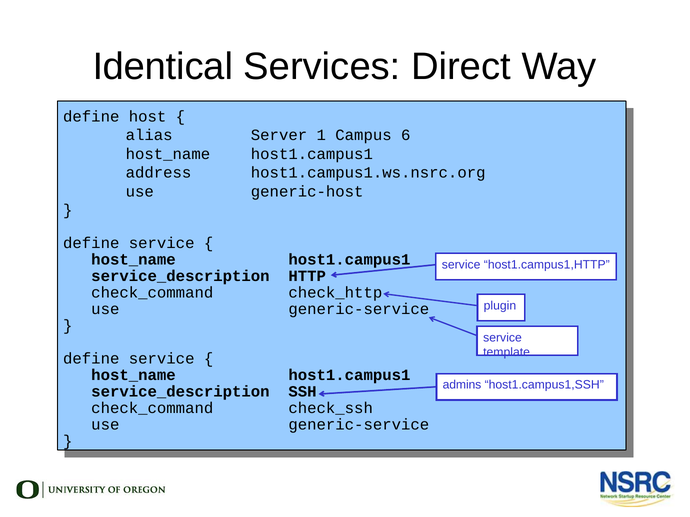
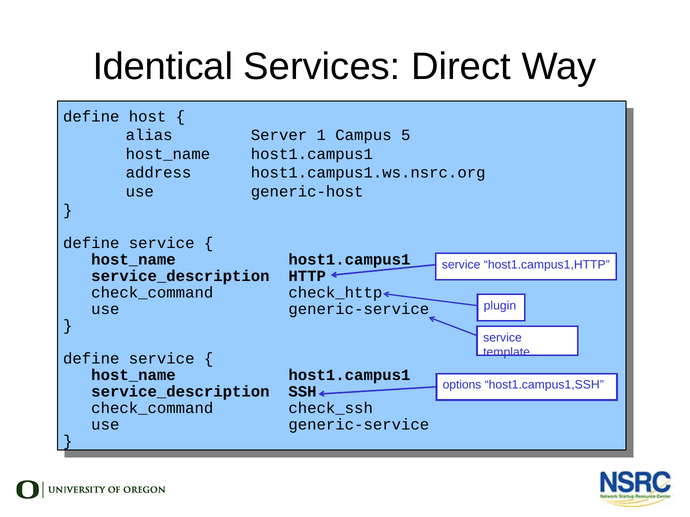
6: 6 -> 5 (406, 135)
admins: admins -> options (462, 385)
